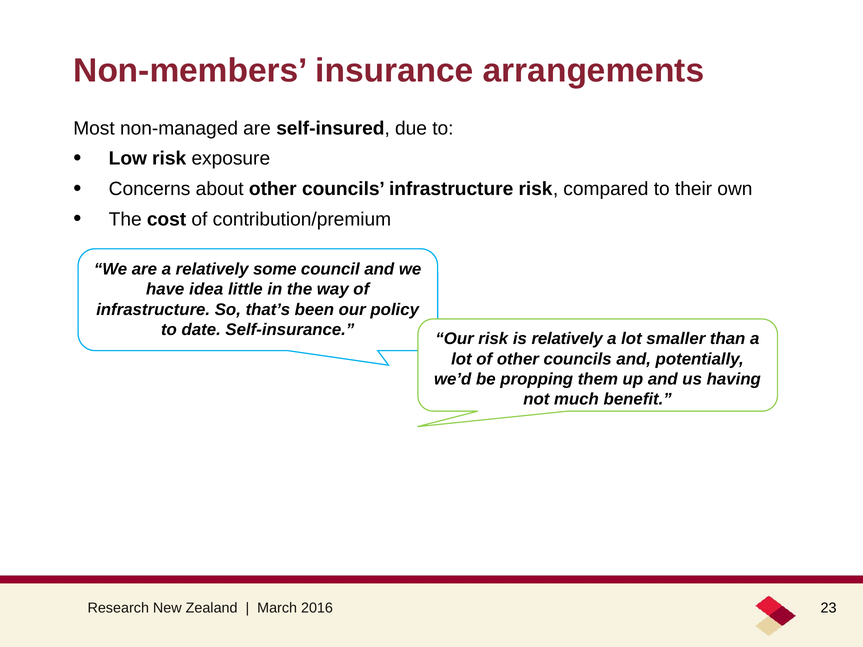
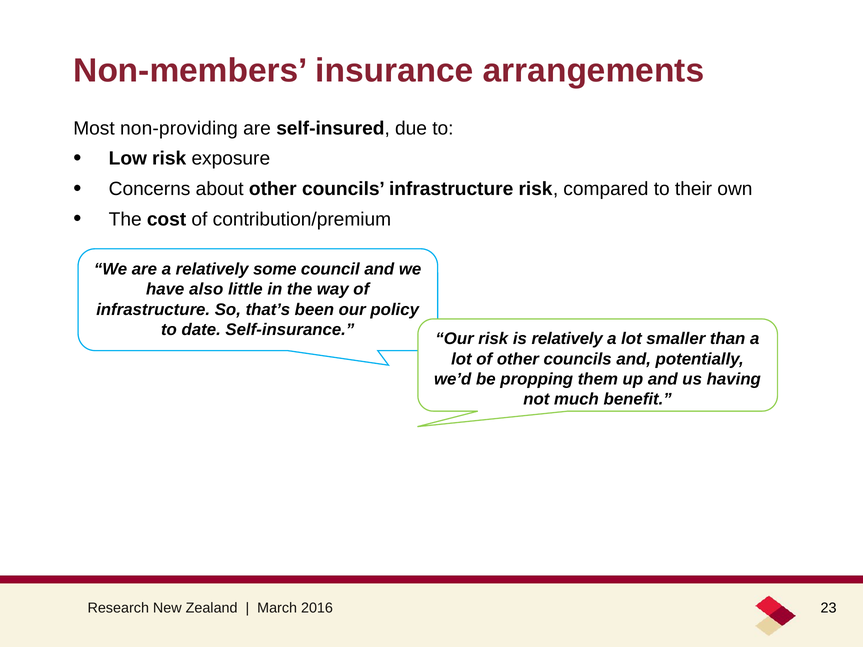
non-managed: non-managed -> non-providing (179, 128)
idea: idea -> also (206, 289)
